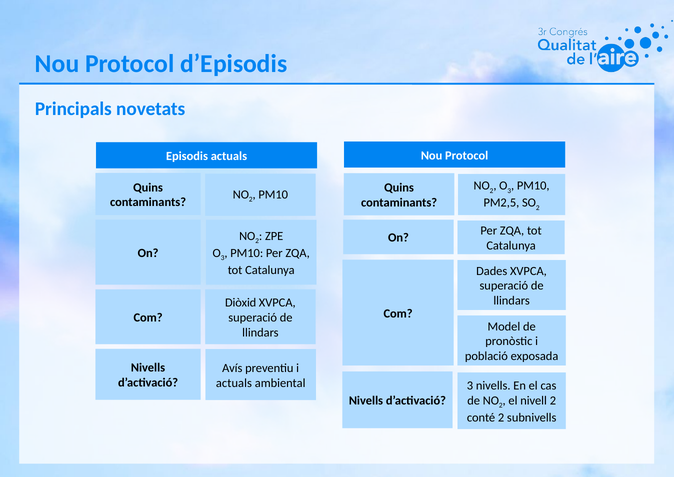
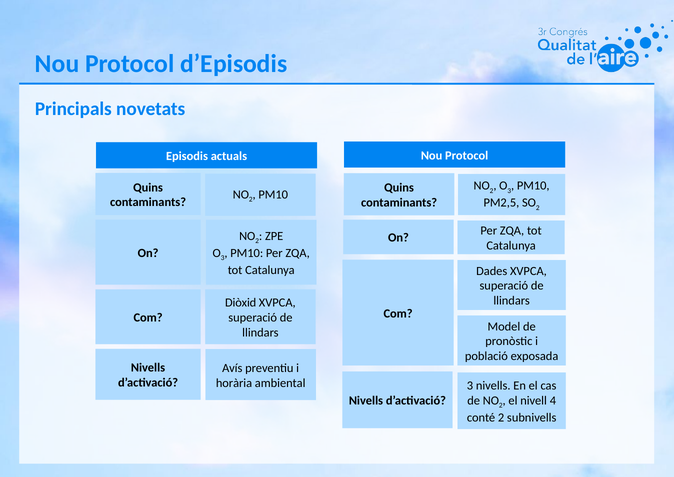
actuals: actuals -> horària (234, 383)
nivell 2: 2 -> 4 (553, 400)
